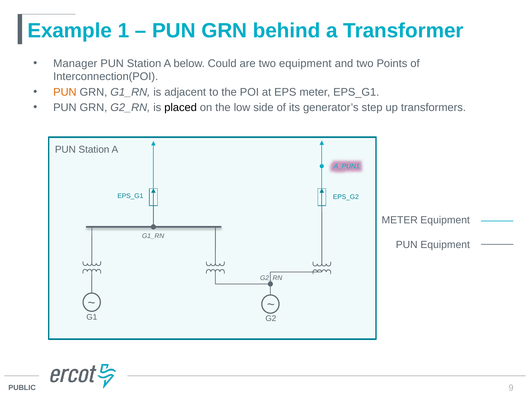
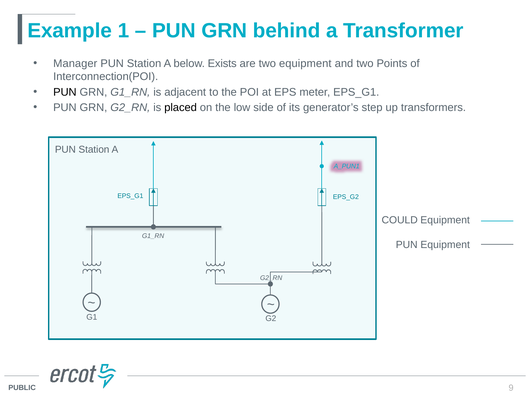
Could: Could -> Exists (222, 63)
PUN colour: orange -> black (65, 92)
METER: METER -> COULD (400, 220)
